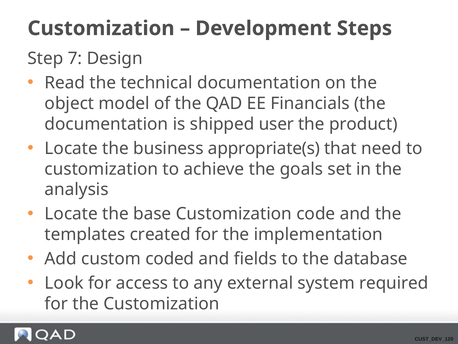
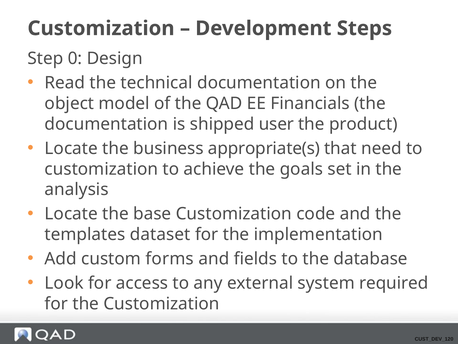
7: 7 -> 0 (75, 58)
created: created -> dataset (160, 234)
coded: coded -> forms (170, 258)
